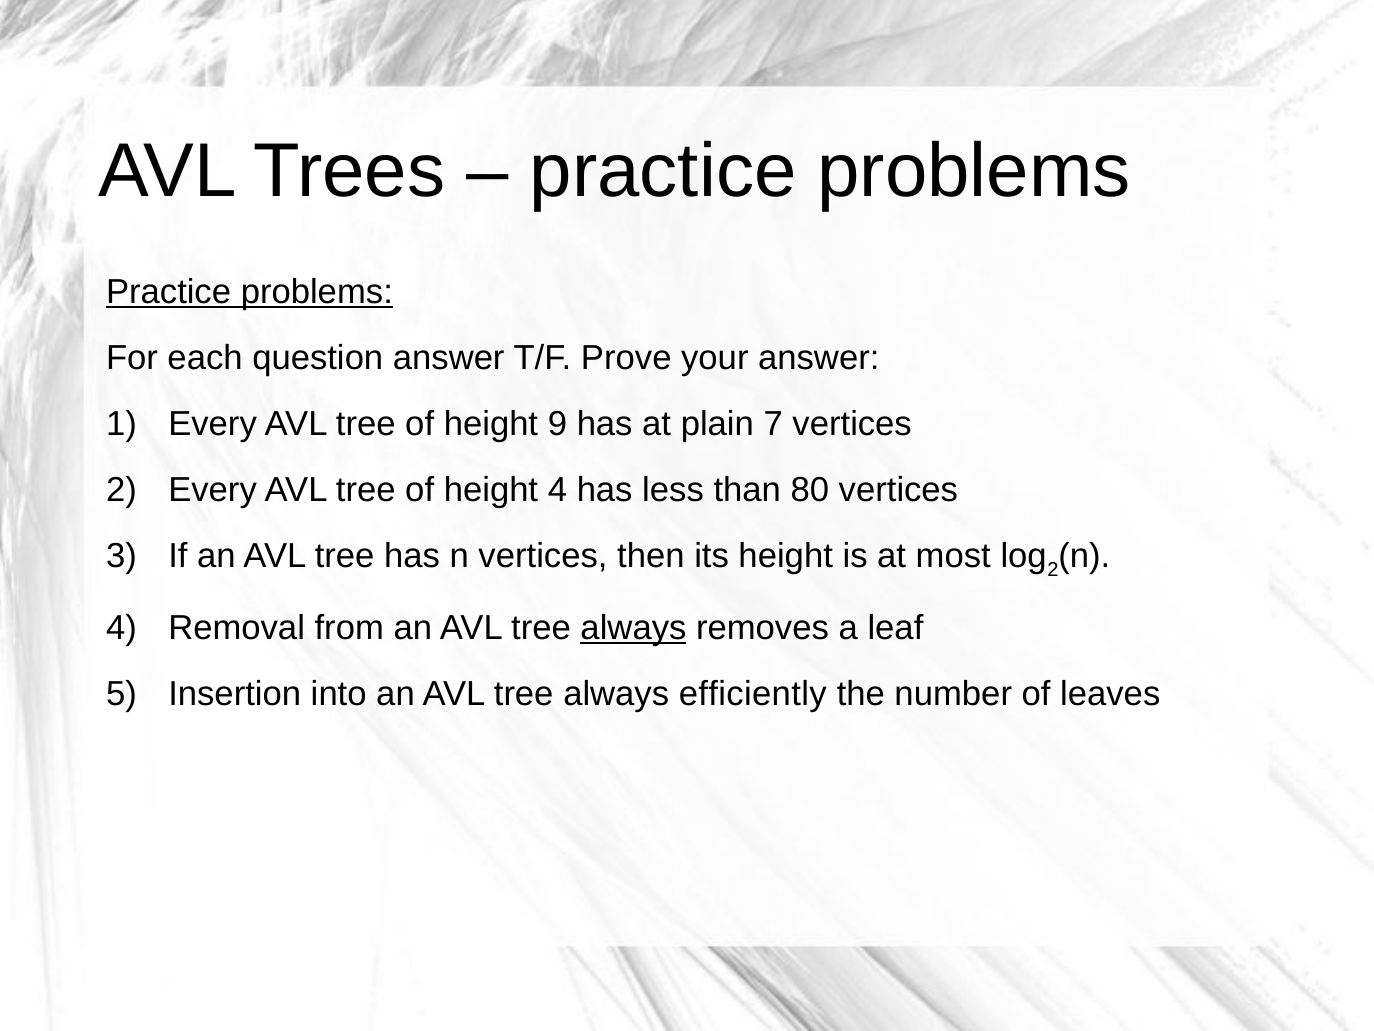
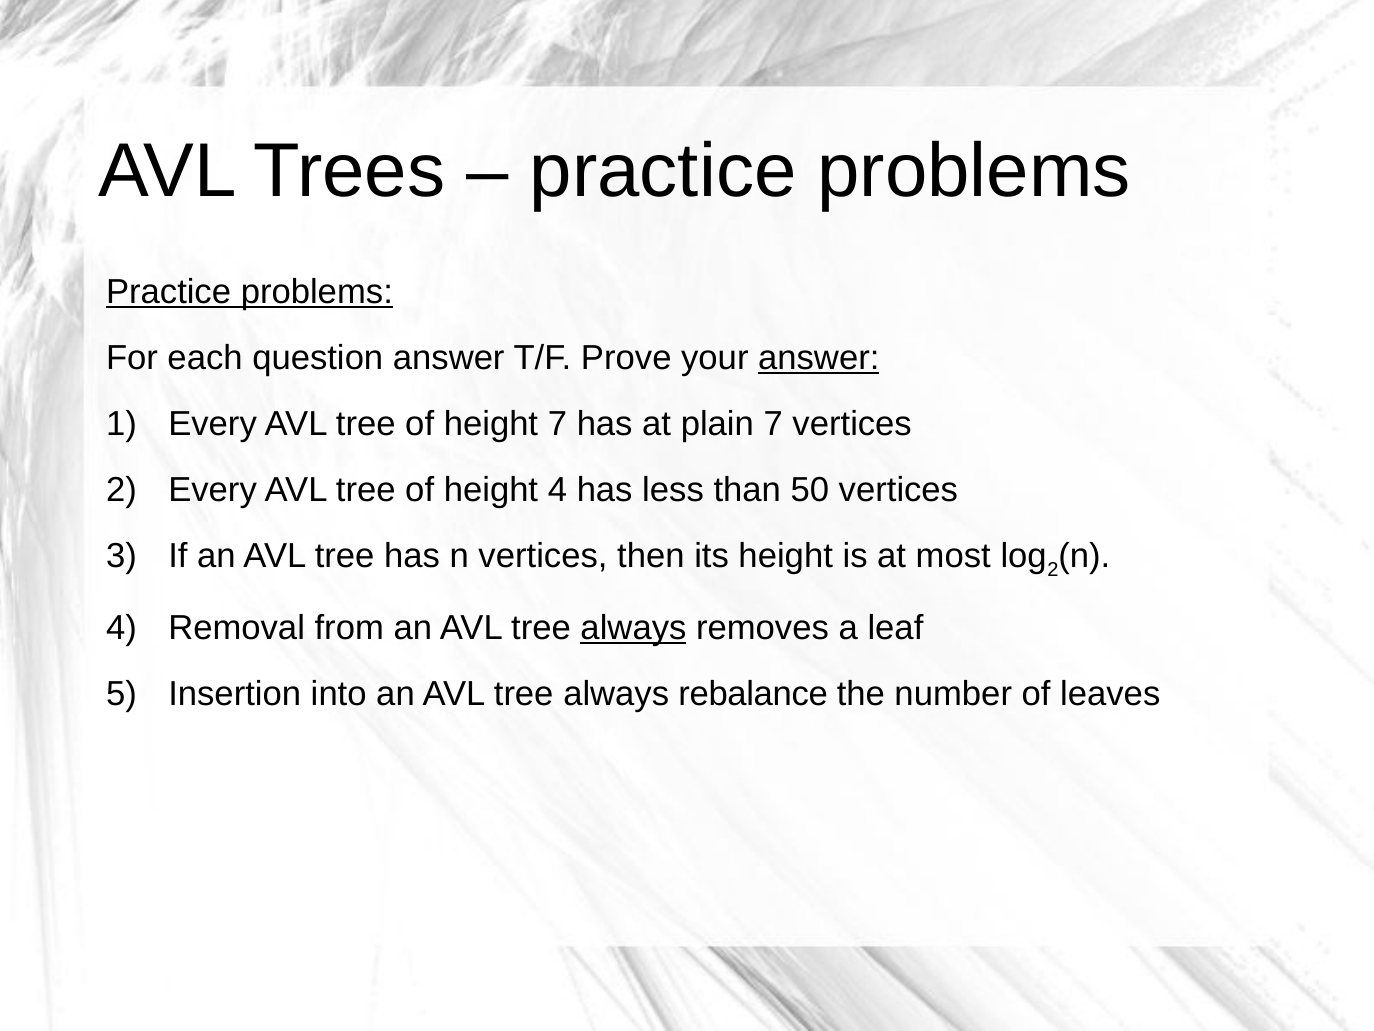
answer underline: none -> present (819, 358)
height 9: 9 -> 7 (557, 424)
80: 80 -> 50 (810, 490)
efficiently: efficiently -> rebalance (753, 694)
